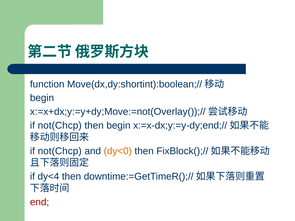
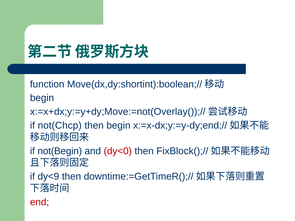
not(Chcp: not(Chcp -> not(Begin (60, 151)
dy<0 colour: orange -> red (118, 151)
dy<4: dy<4 -> dy<9 (48, 177)
